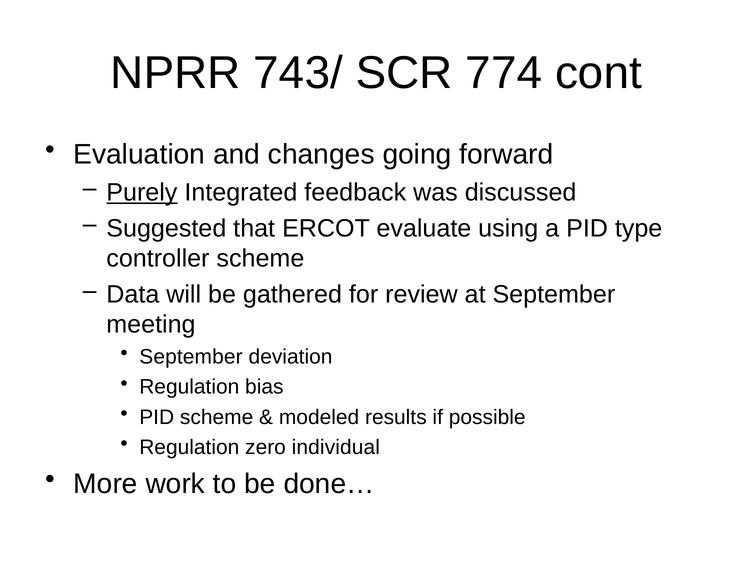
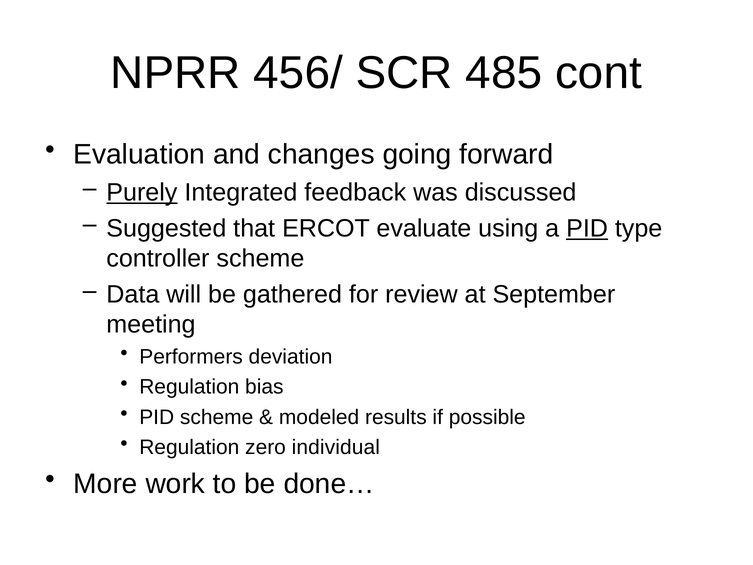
743/: 743/ -> 456/ (298, 73)
774: 774 -> 485 (504, 73)
PID underline: none -> present (587, 228)
September: September -> Performers (191, 357)
